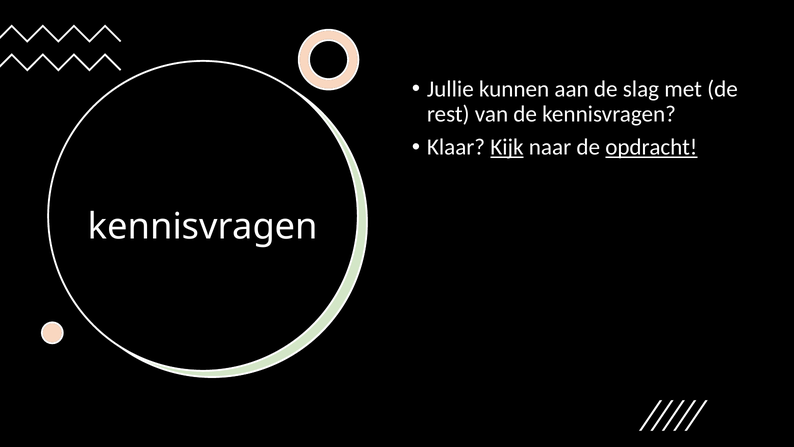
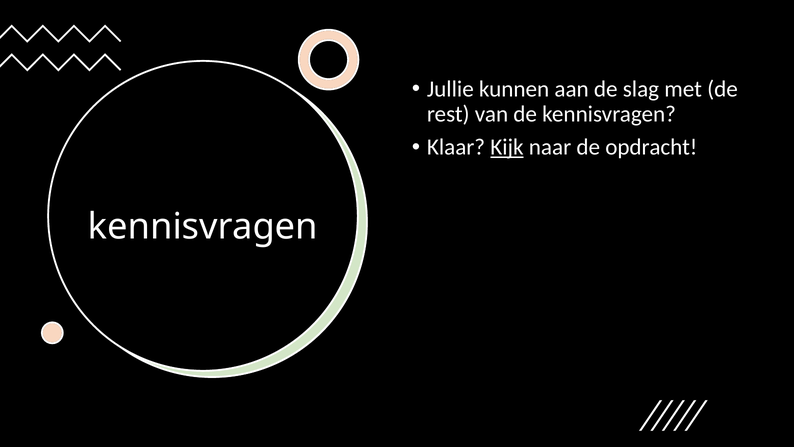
opdracht underline: present -> none (651, 147)
